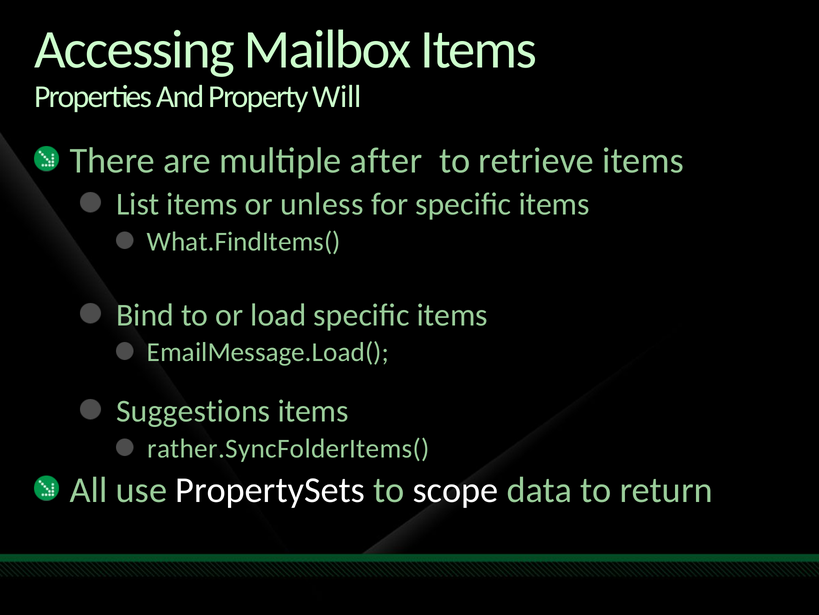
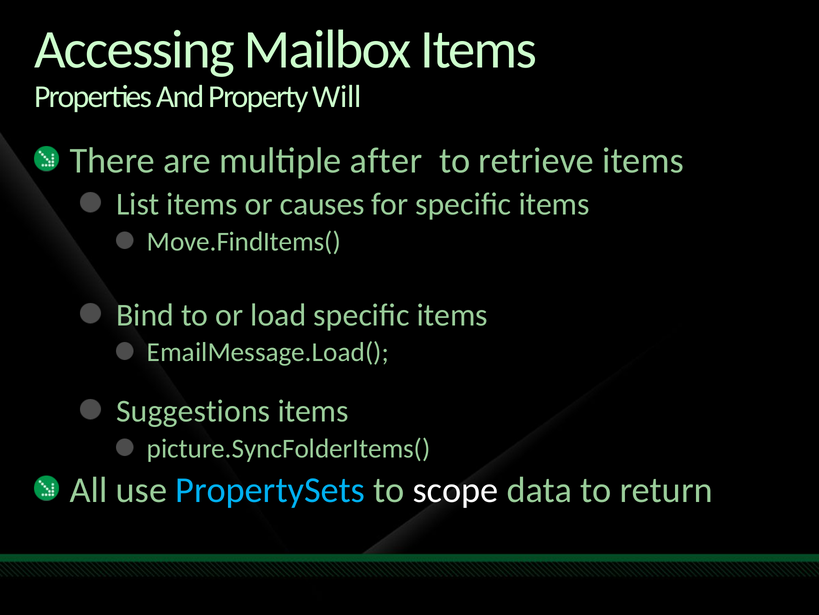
unless: unless -> causes (322, 204)
What.FindItems(: What.FindItems( -> Move.FindItems( (244, 241)
rather.SyncFolderItems(: rather.SyncFolderItems( -> picture.SyncFolderItems( (289, 448)
PropertySets colour: white -> light blue (270, 490)
